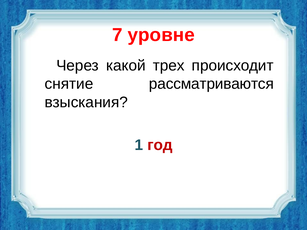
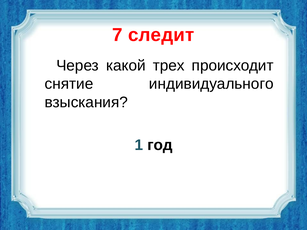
уровне: уровне -> следит (161, 35)
рассматриваются: рассматриваются -> индивидуального (211, 84)
год colour: red -> black (160, 145)
